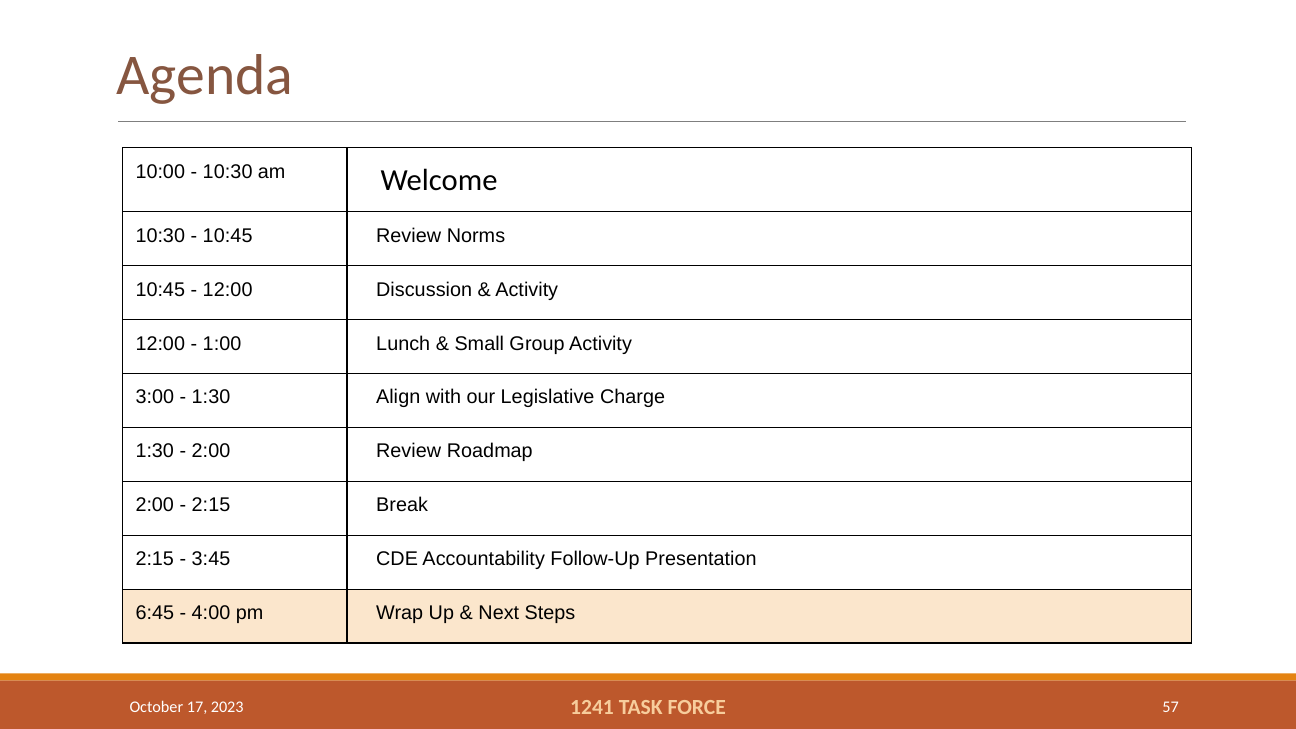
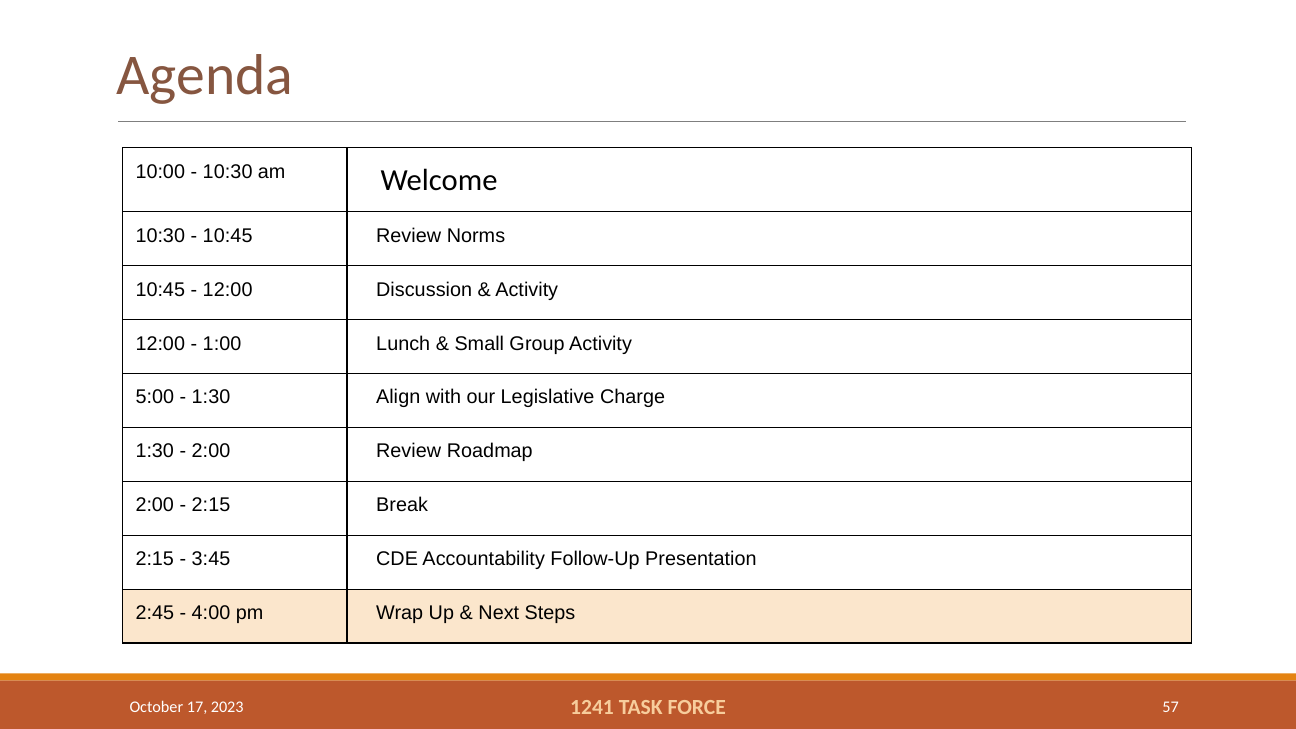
3:00: 3:00 -> 5:00 (155, 397)
6:45: 6:45 -> 2:45 (155, 613)
